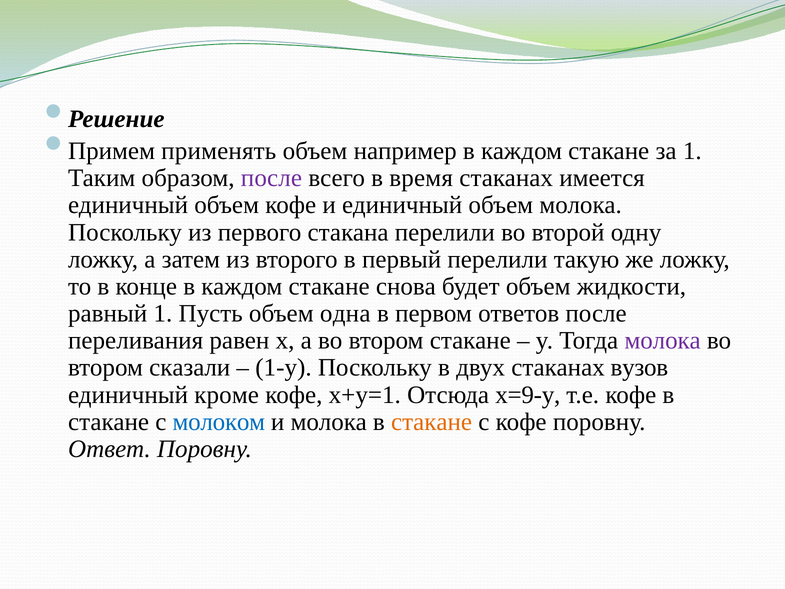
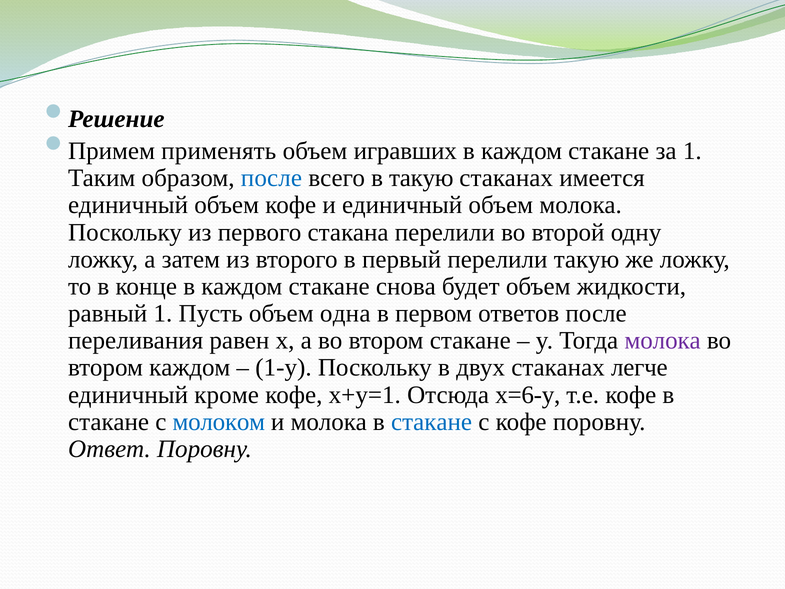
например: например -> игравших (405, 151)
после colour: purple -> blue (271, 178)
в время: время -> такую (421, 178)
втором сказали: сказали -> каждом (190, 368)
вузов: вузов -> легче (639, 368)
x=9-y: x=9-y -> x=6-y (528, 395)
стакане colour: orange -> blue (432, 422)
